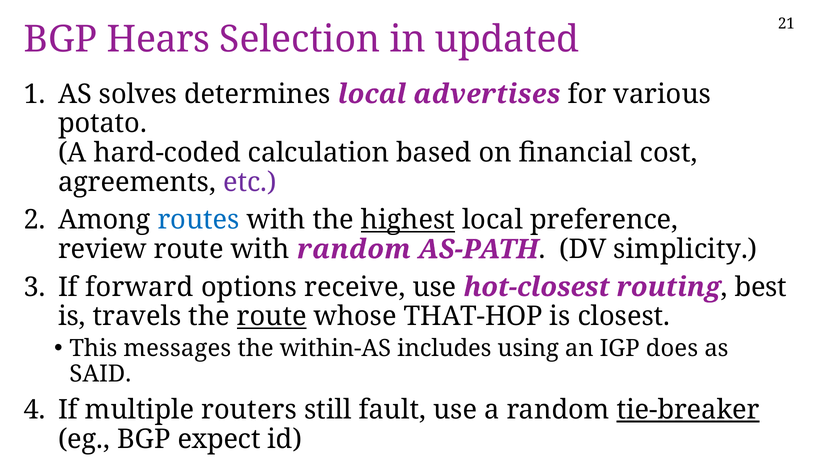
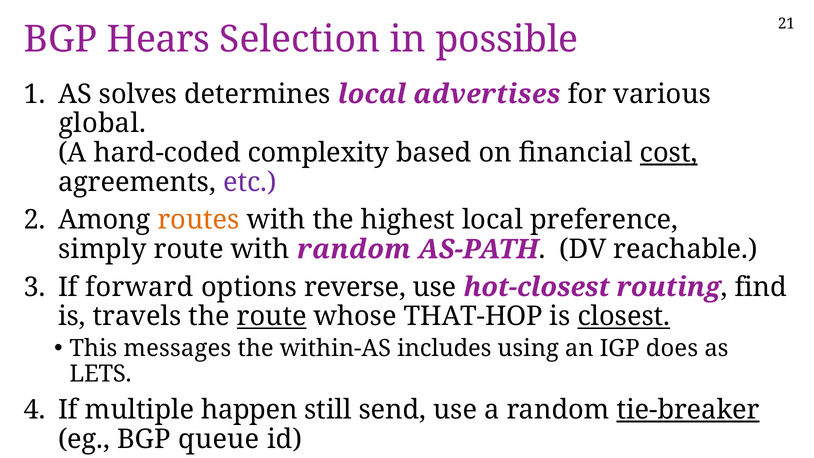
updated: updated -> possible (507, 40)
potato: potato -> global (102, 123)
calculation: calculation -> complexity (319, 153)
cost underline: none -> present (669, 153)
routes colour: blue -> orange (199, 220)
highest underline: present -> none (408, 220)
review: review -> simply (102, 249)
simplicity: simplicity -> reachable (685, 249)
receive: receive -> reverse (355, 287)
best: best -> find (761, 287)
closest underline: none -> present (624, 316)
SAID: SAID -> LETS (100, 374)
routers: routers -> happen (249, 410)
fault: fault -> send (392, 410)
expect: expect -> queue (219, 439)
